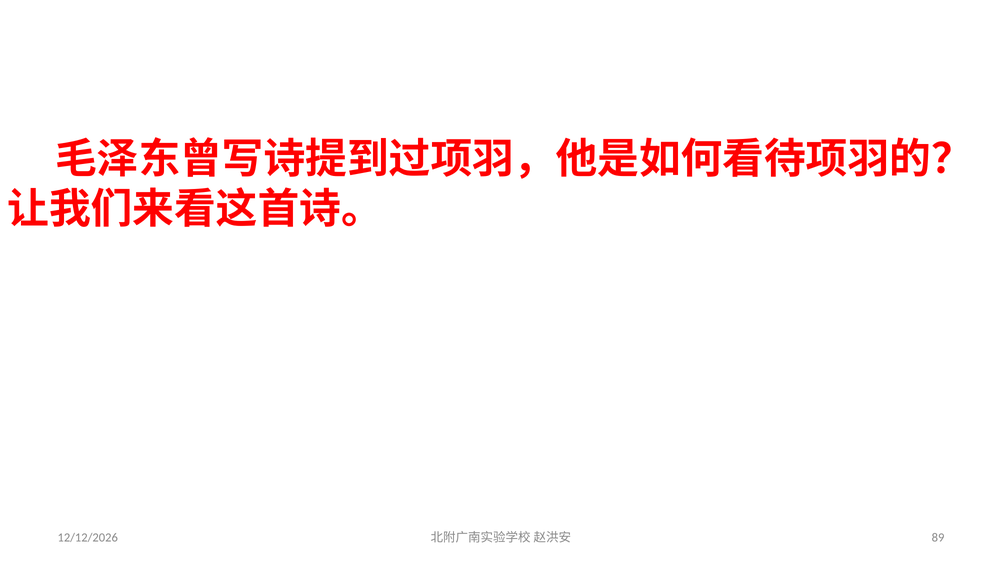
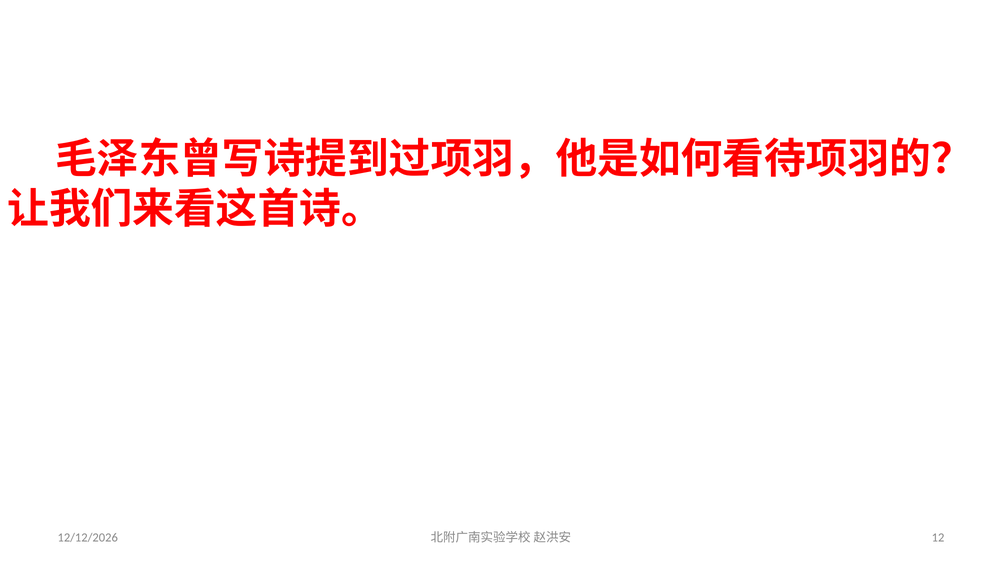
89: 89 -> 12 (938, 538)
